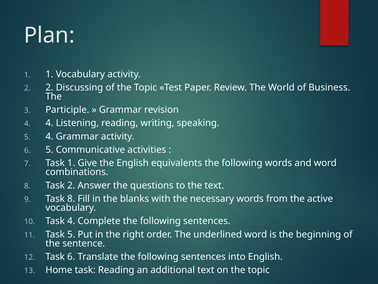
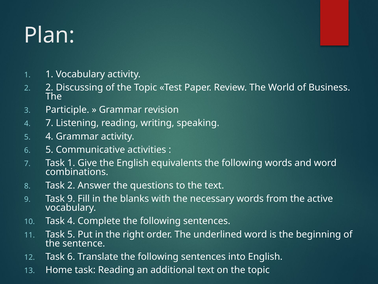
4 4: 4 -> 7 (49, 123)
Task 8: 8 -> 9 (71, 198)
